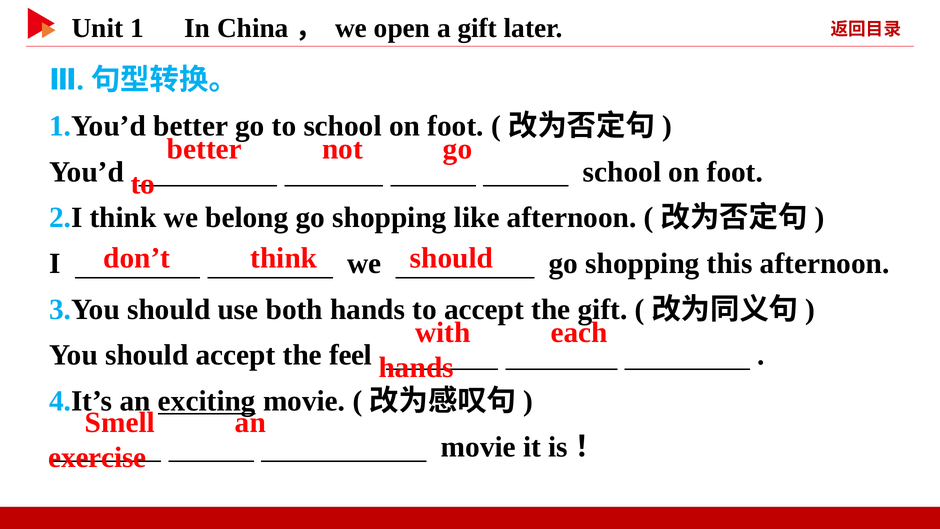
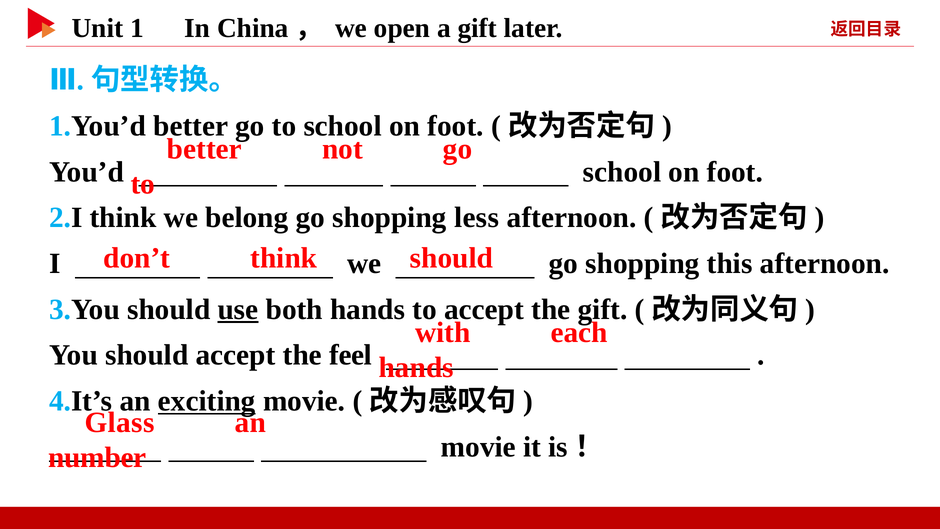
like: like -> less (477, 218)
use underline: none -> present (238, 309)
Smell: Smell -> Glass (120, 422)
exercise: exercise -> number (97, 457)
